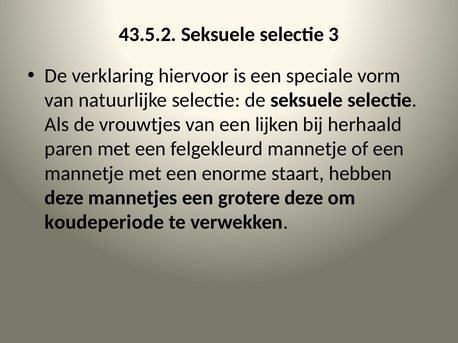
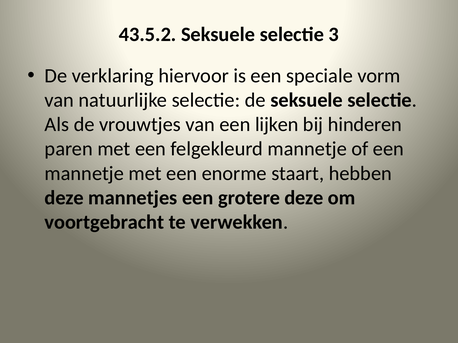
herhaald: herhaald -> hinderen (365, 125)
koudeperiode: koudeperiode -> voortgebracht (104, 222)
